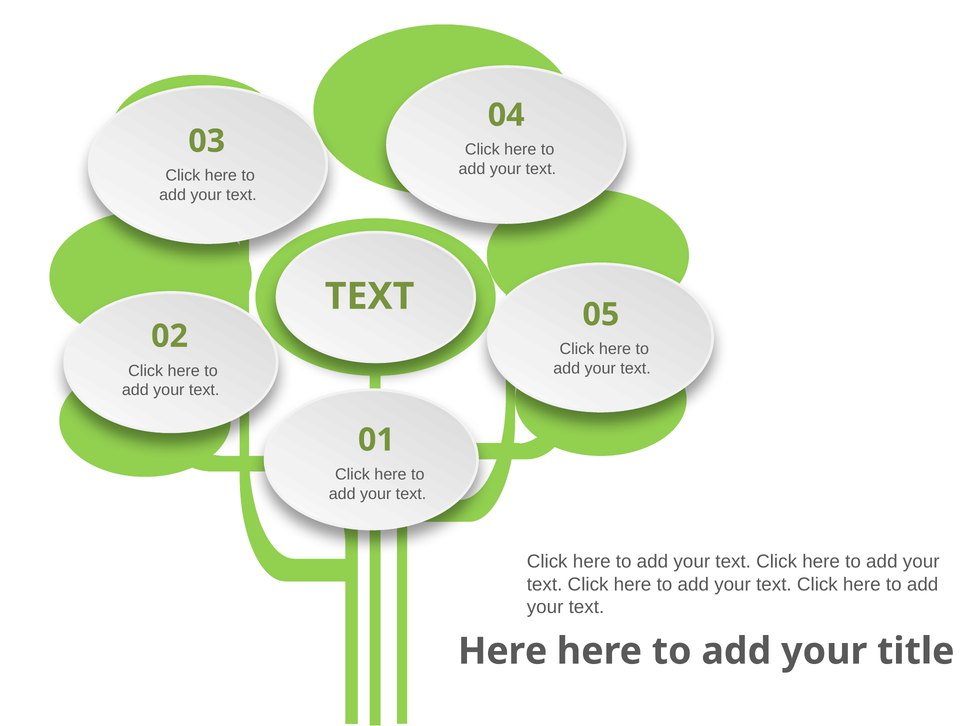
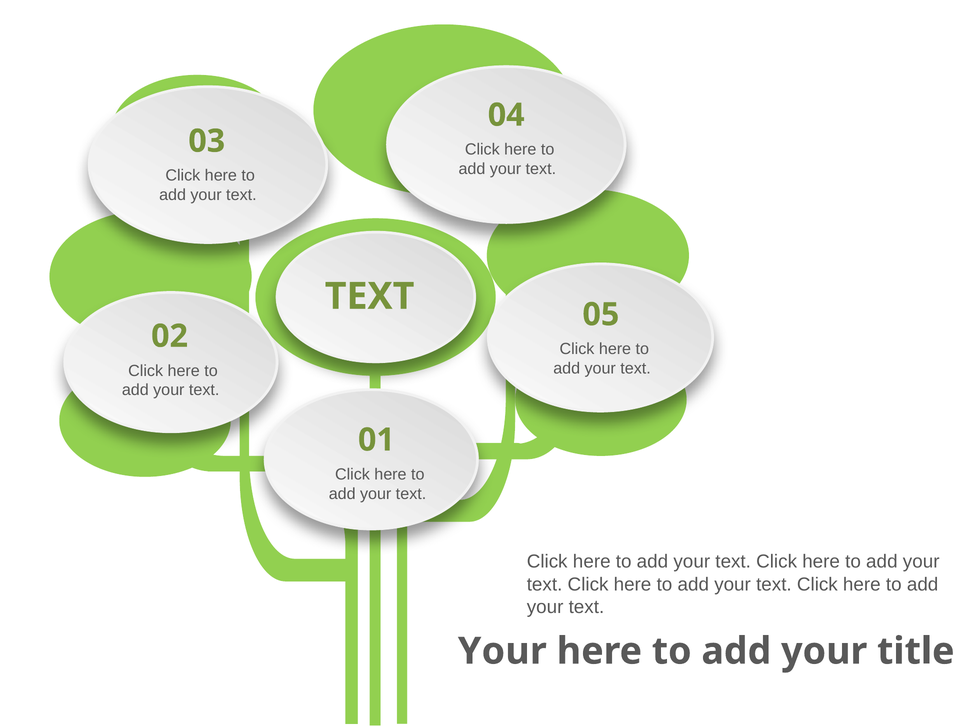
Here: Here -> Your (502, 651)
